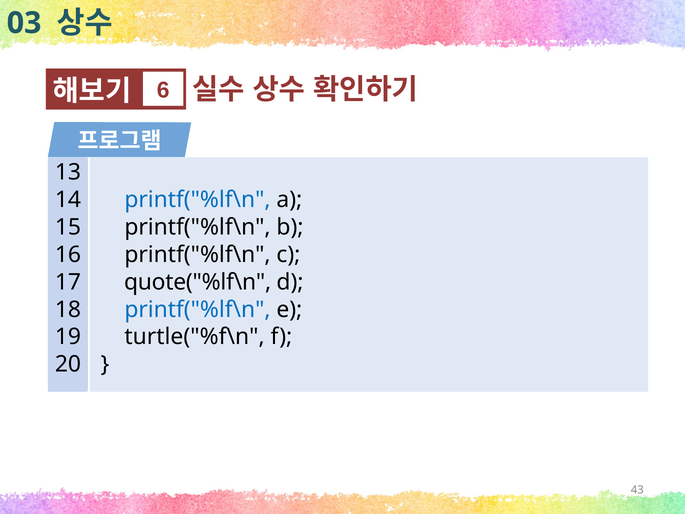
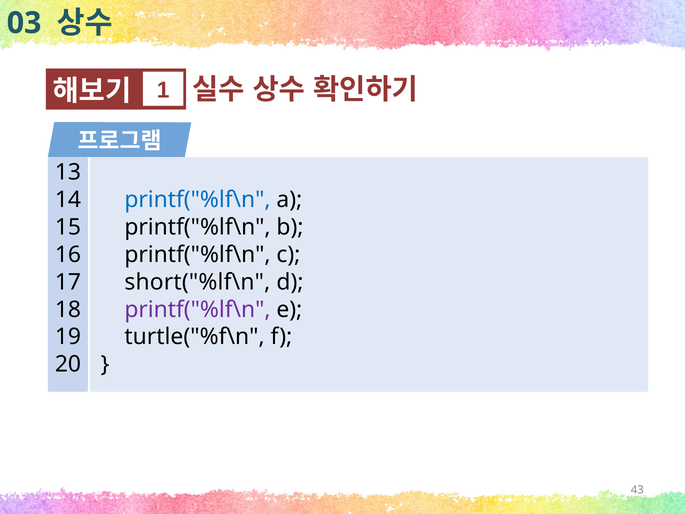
6: 6 -> 1 (163, 90)
quote("%lf\n: quote("%lf\n -> short("%lf\n (197, 282)
printf("%lf\n colour: blue -> purple (197, 309)
